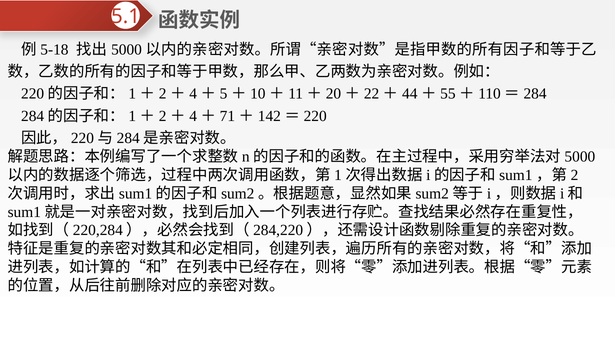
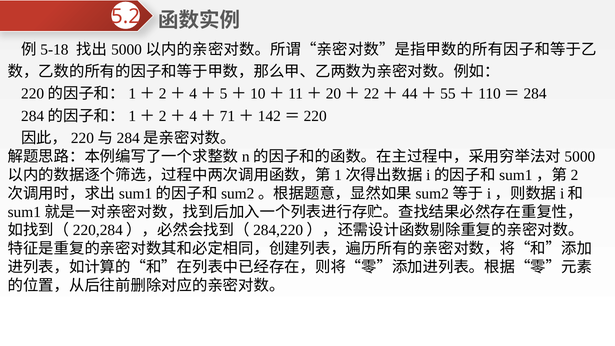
5.1: 5.1 -> 5.2 (126, 17)
